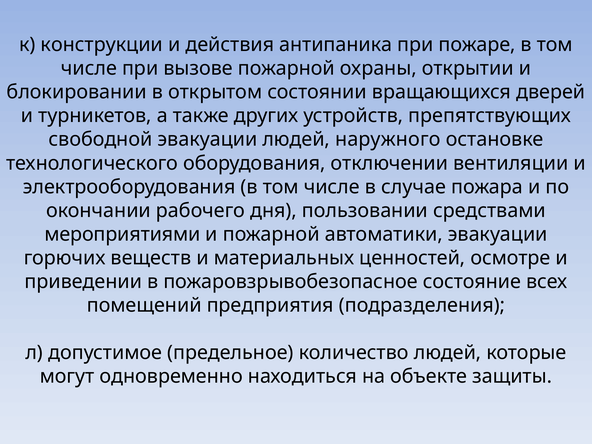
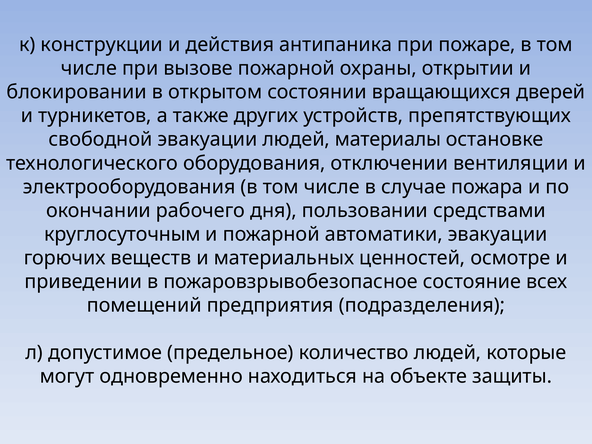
наружного: наружного -> материалы (388, 139)
мероприятиями: мероприятиями -> круглосуточным (122, 234)
